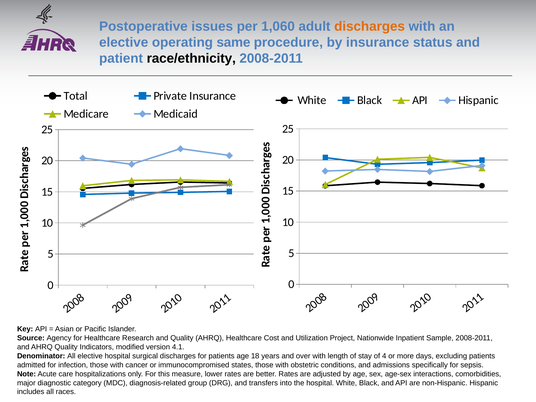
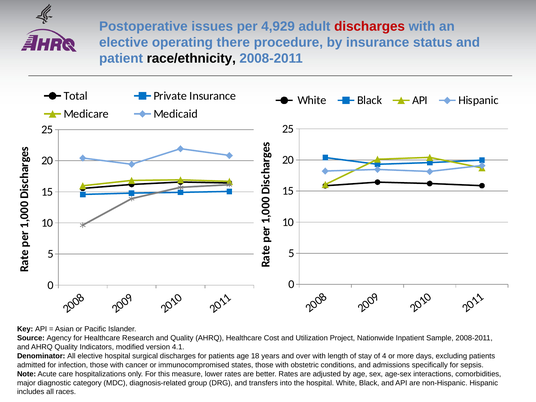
1,060: 1,060 -> 4,929 (278, 26)
discharges colour: orange -> red (370, 26)
same: same -> there (233, 42)
